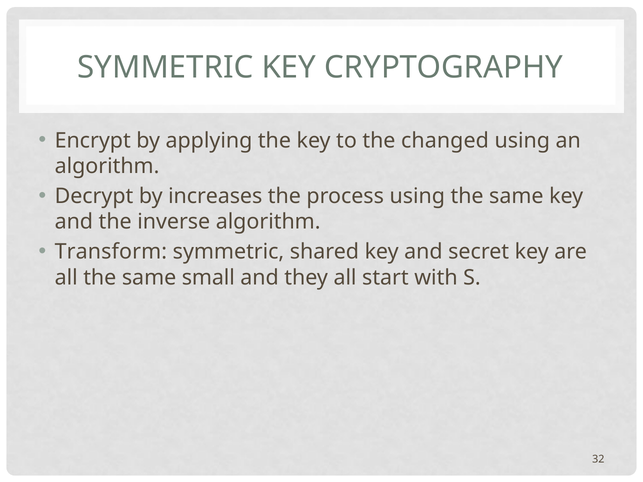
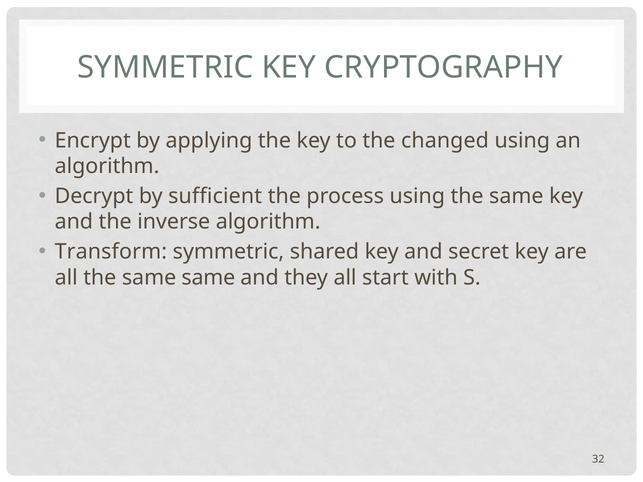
increases: increases -> sufficient (215, 196)
same small: small -> same (208, 278)
